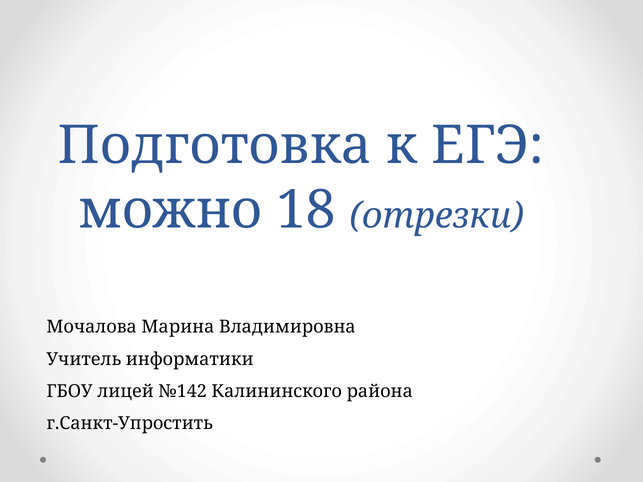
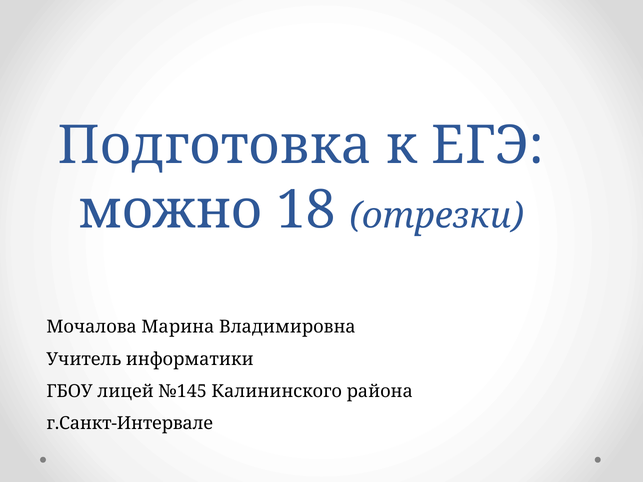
№142: №142 -> №145 (183, 392)
г.Санкт-Упростить: г.Санкт-Упростить -> г.Санкт-Интервале (130, 424)
